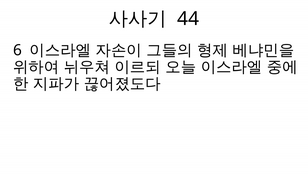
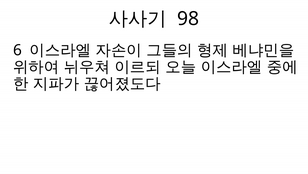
44: 44 -> 98 (188, 19)
